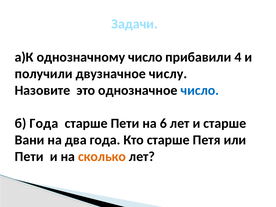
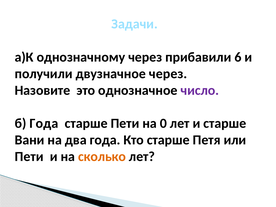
однозначному число: число -> через (145, 57)
4: 4 -> 6 (238, 57)
двузначное числу: числу -> через (168, 74)
число colour: blue -> purple (200, 90)
6: 6 -> 0 (163, 123)
